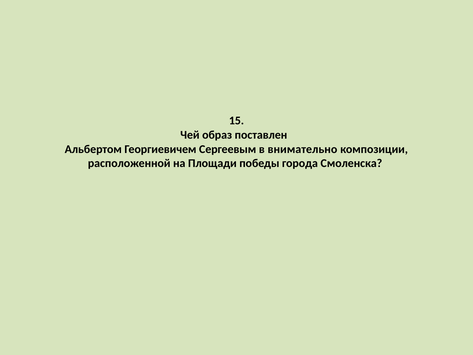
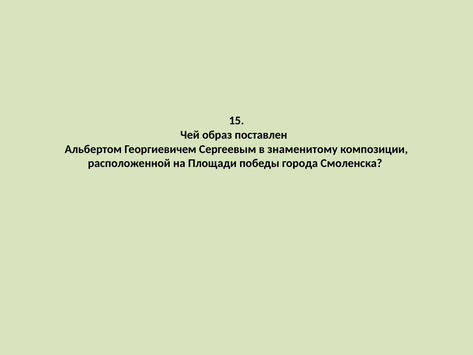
внимательно: внимательно -> знаменитому (303, 149)
